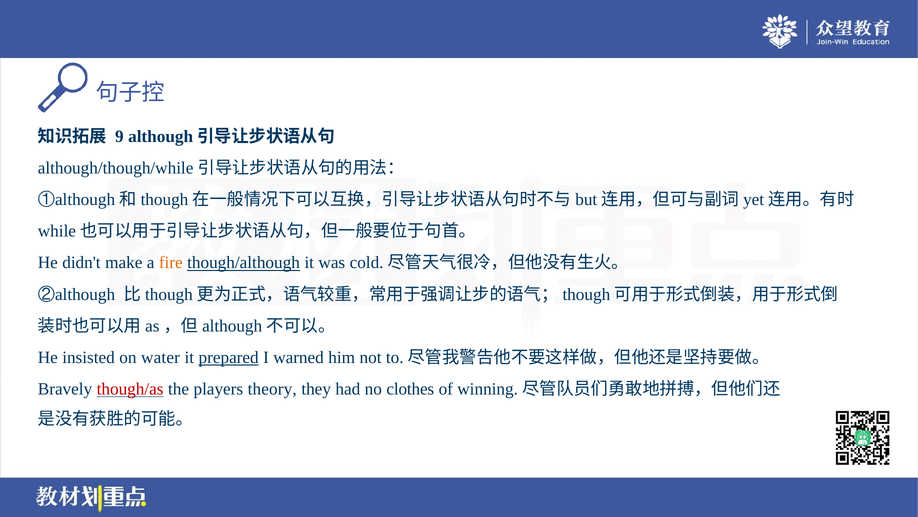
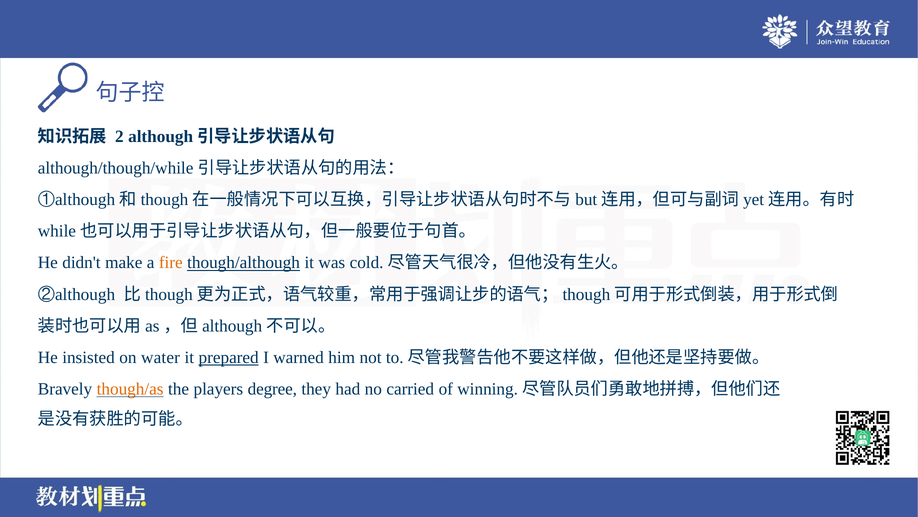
9: 9 -> 2 (119, 136)
though/as colour: red -> orange (130, 389)
theory: theory -> degree (272, 389)
clothes: clothes -> carried (410, 389)
